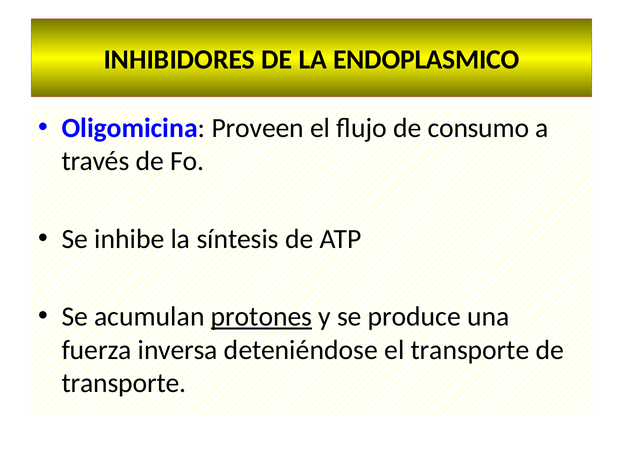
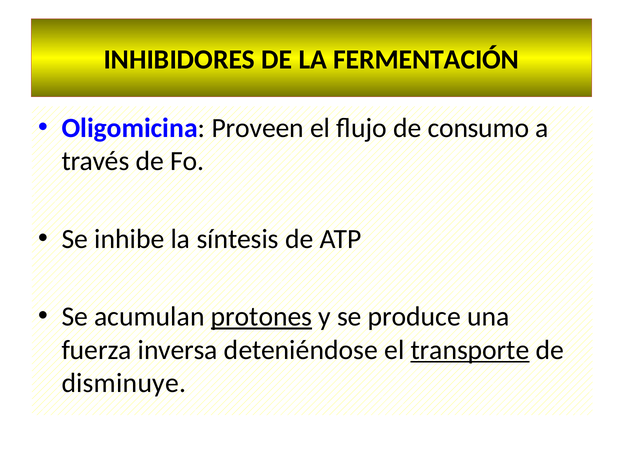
ENDOPLASMICO: ENDOPLASMICO -> FERMENTACIÓN (426, 60)
transporte underline: none -> present (470, 349)
transporte: transporte -> disminuye (124, 383)
